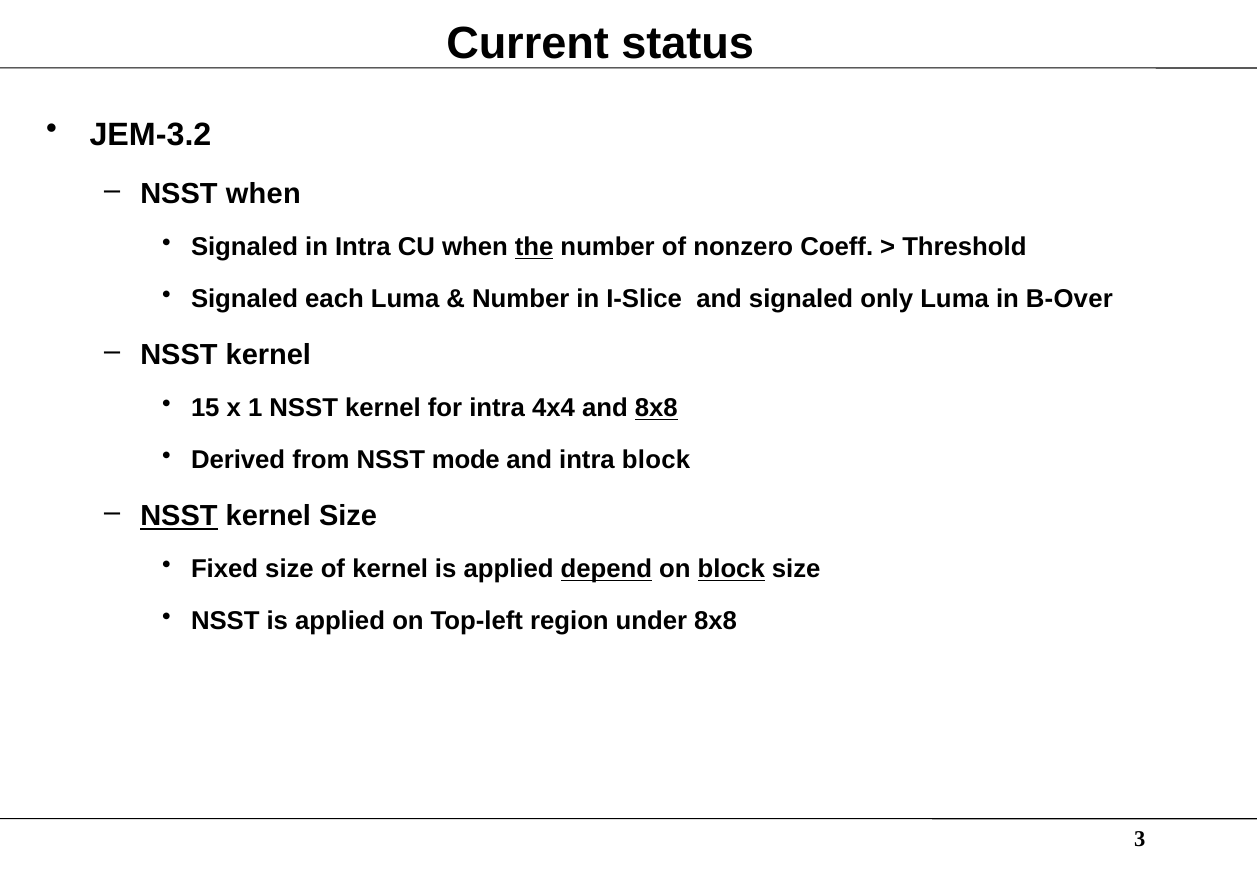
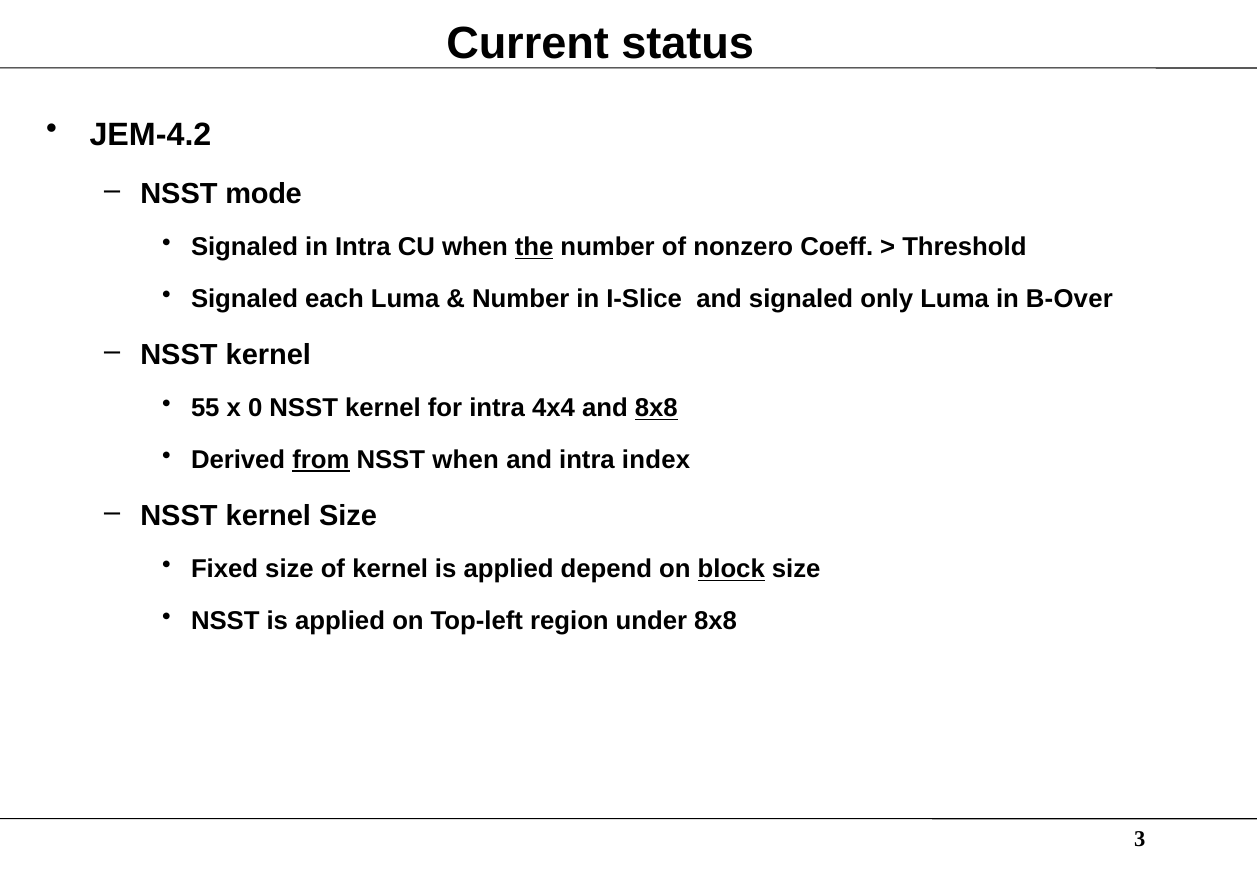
JEM-3.2: JEM-3.2 -> JEM-4.2 (150, 135)
NSST when: when -> mode (264, 194)
15: 15 -> 55 (205, 409)
1: 1 -> 0 (255, 409)
from underline: none -> present (321, 460)
NSST mode: mode -> when (466, 460)
intra block: block -> index (656, 460)
NSST underline: present -> none (179, 516)
depend underline: present -> none (606, 570)
